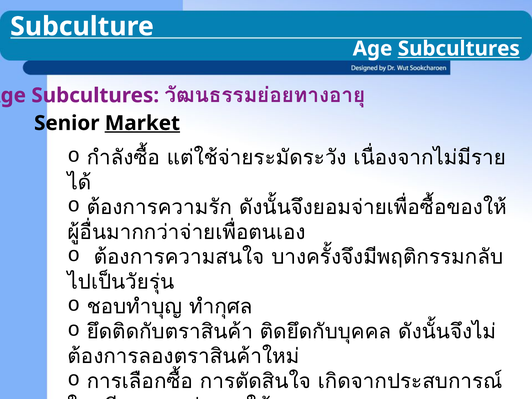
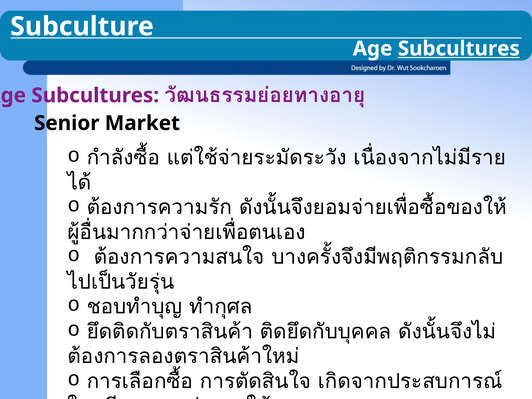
Market underline: present -> none (142, 123)
